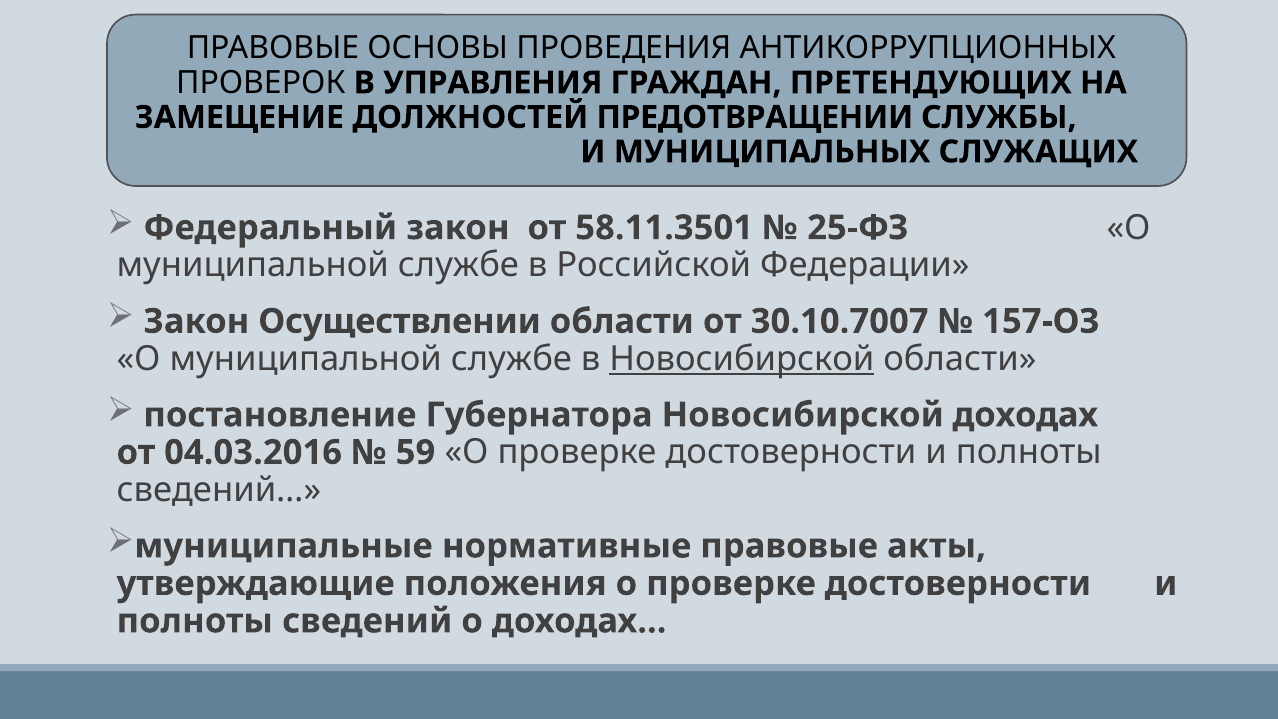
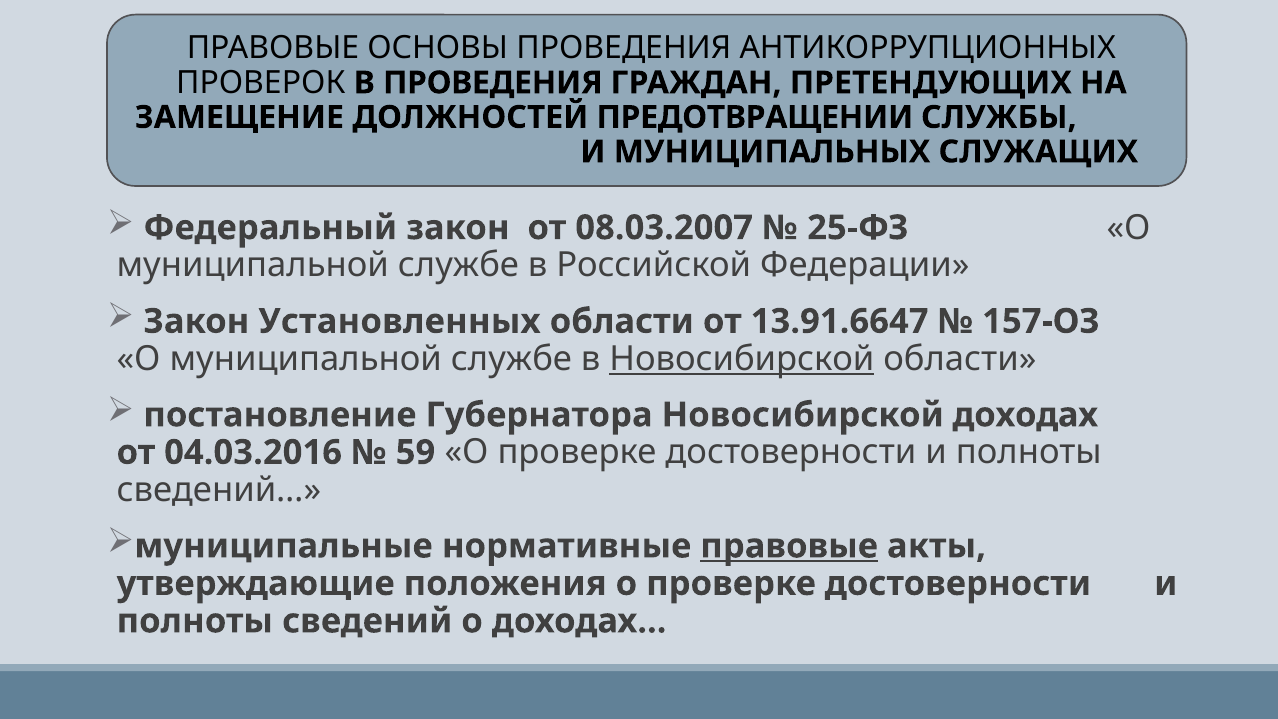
В УПРАВЛЕНИЯ: УПРАВЛЕНИЯ -> ПРОВЕДЕНИЯ (493, 83)
58.11.3501: 58.11.3501 -> 08.03.2007 (664, 228)
Осуществлении: Осуществлении -> Установленных (399, 321)
30.10.7007: 30.10.7007 -> 13.91.6647 (840, 321)
правовые underline: none -> present (789, 546)
